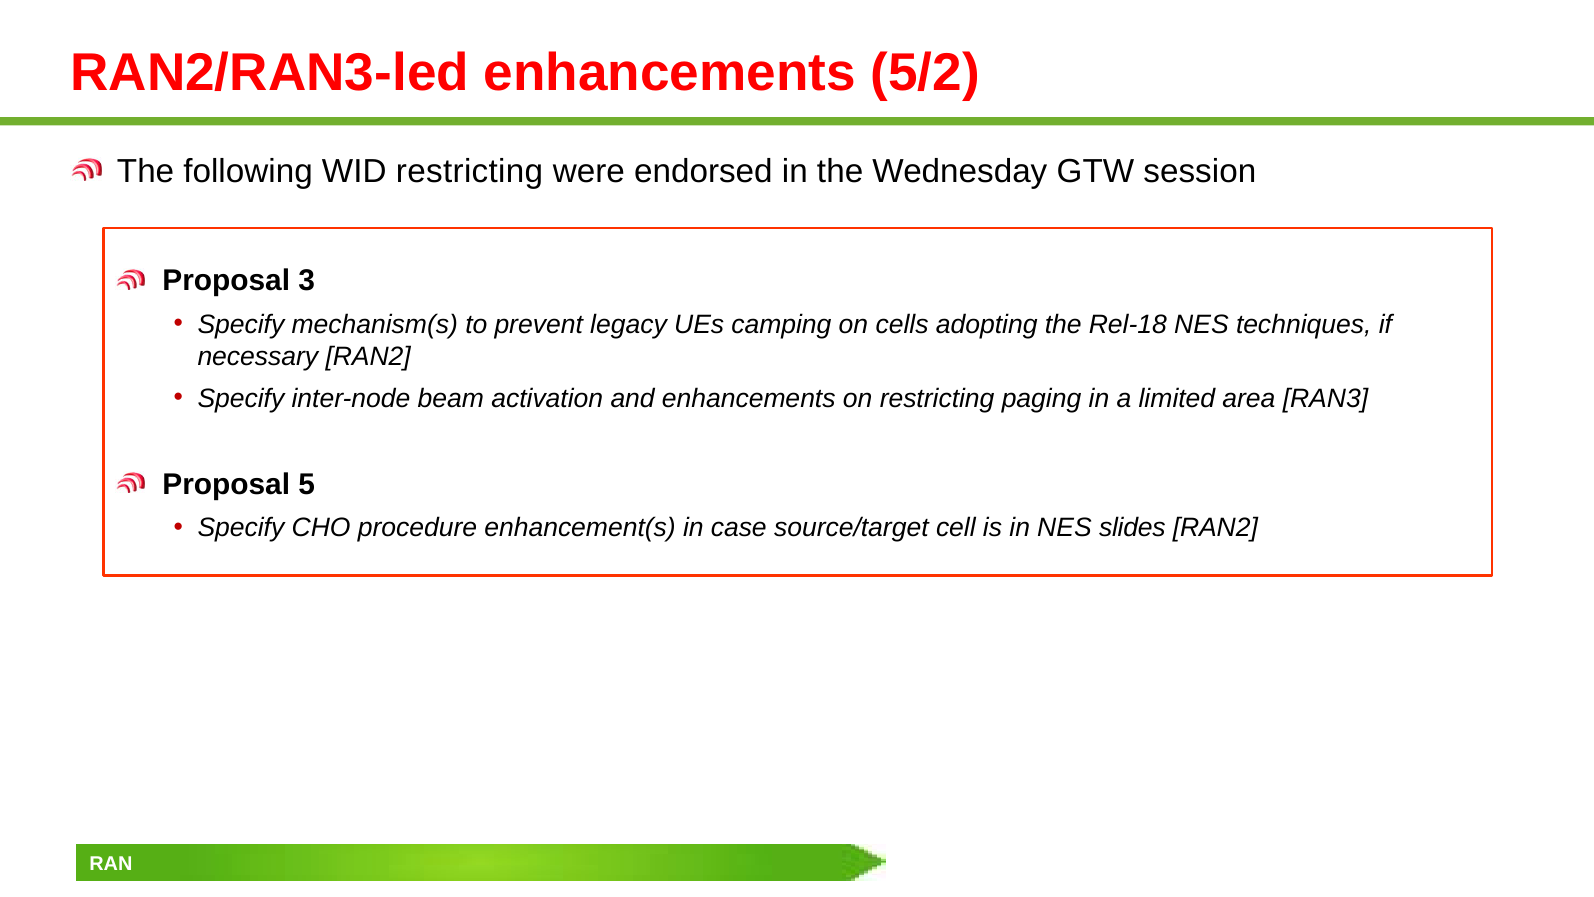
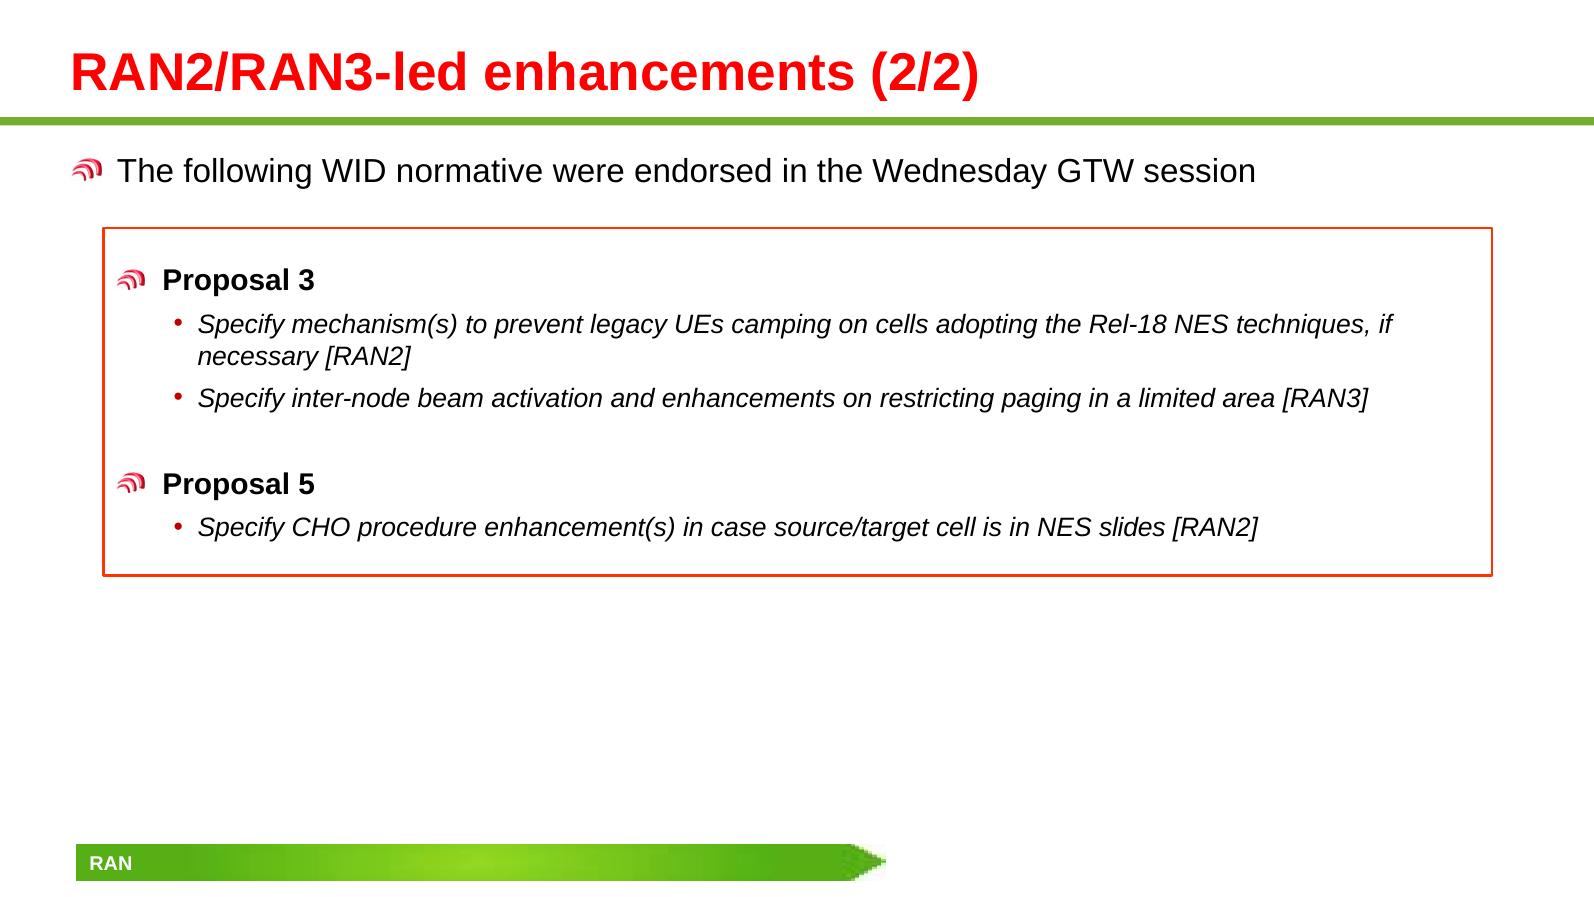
5/2: 5/2 -> 2/2 (925, 73)
WID restricting: restricting -> normative (470, 171)
